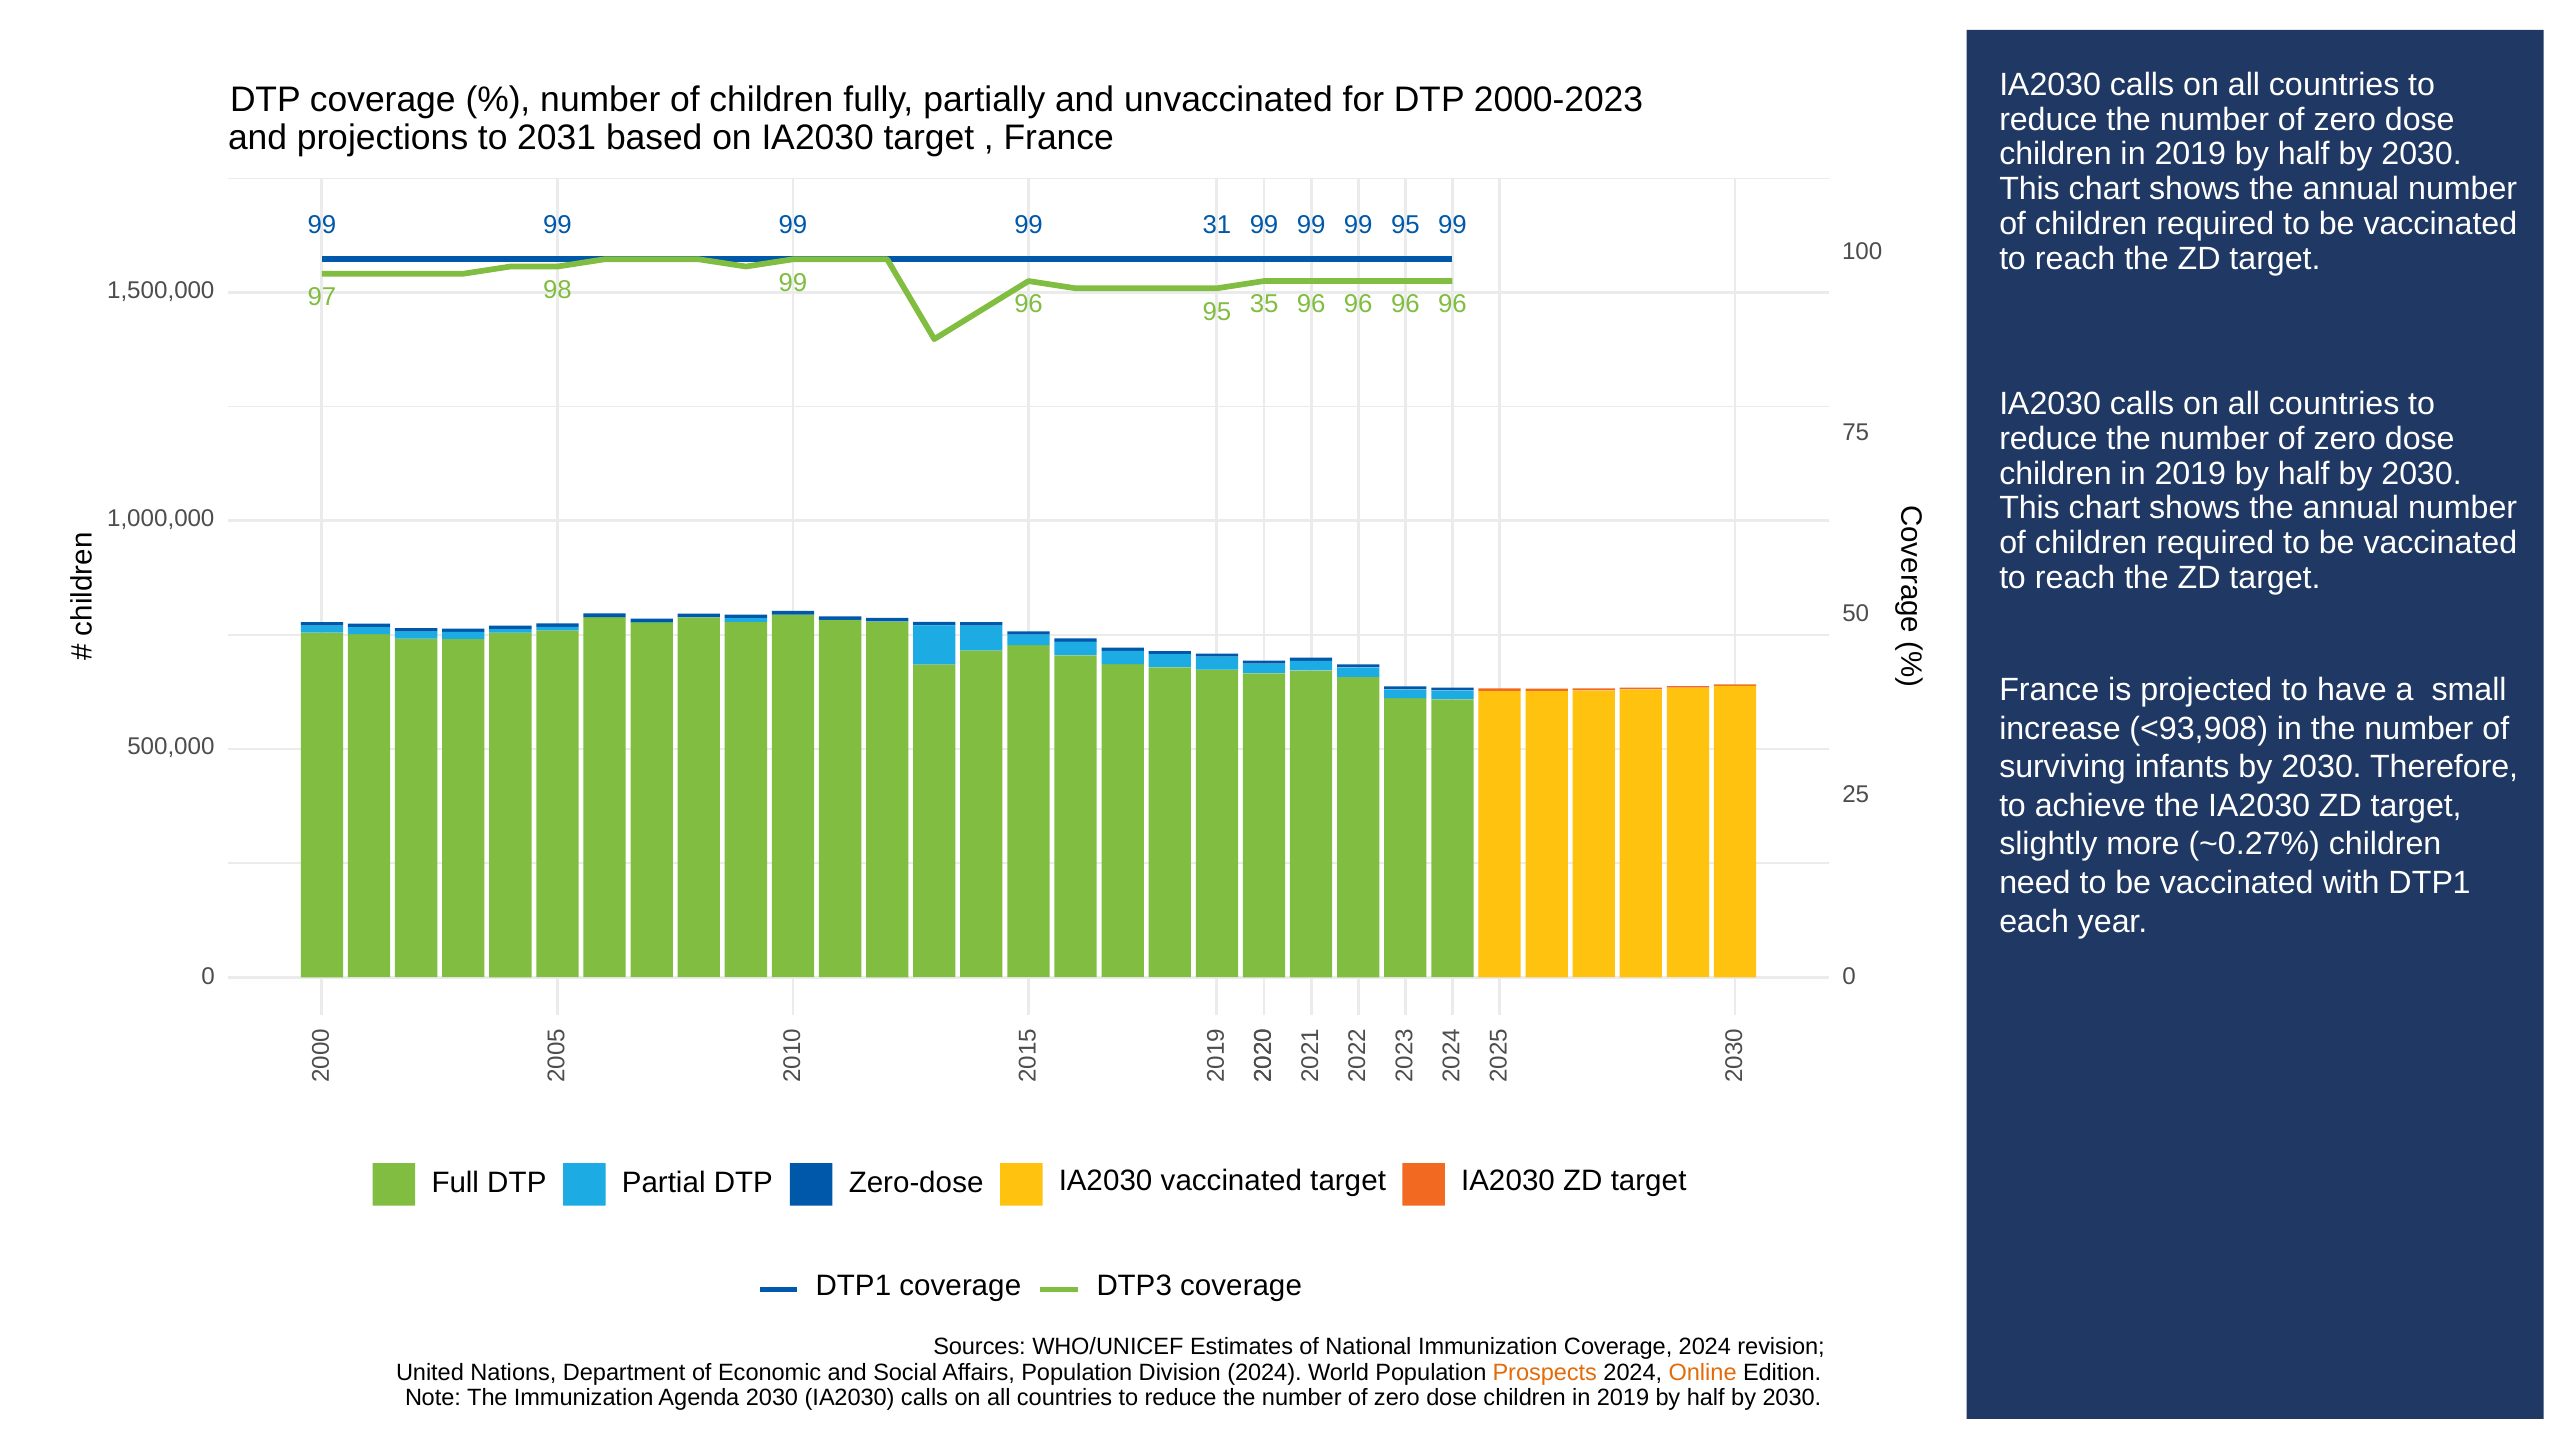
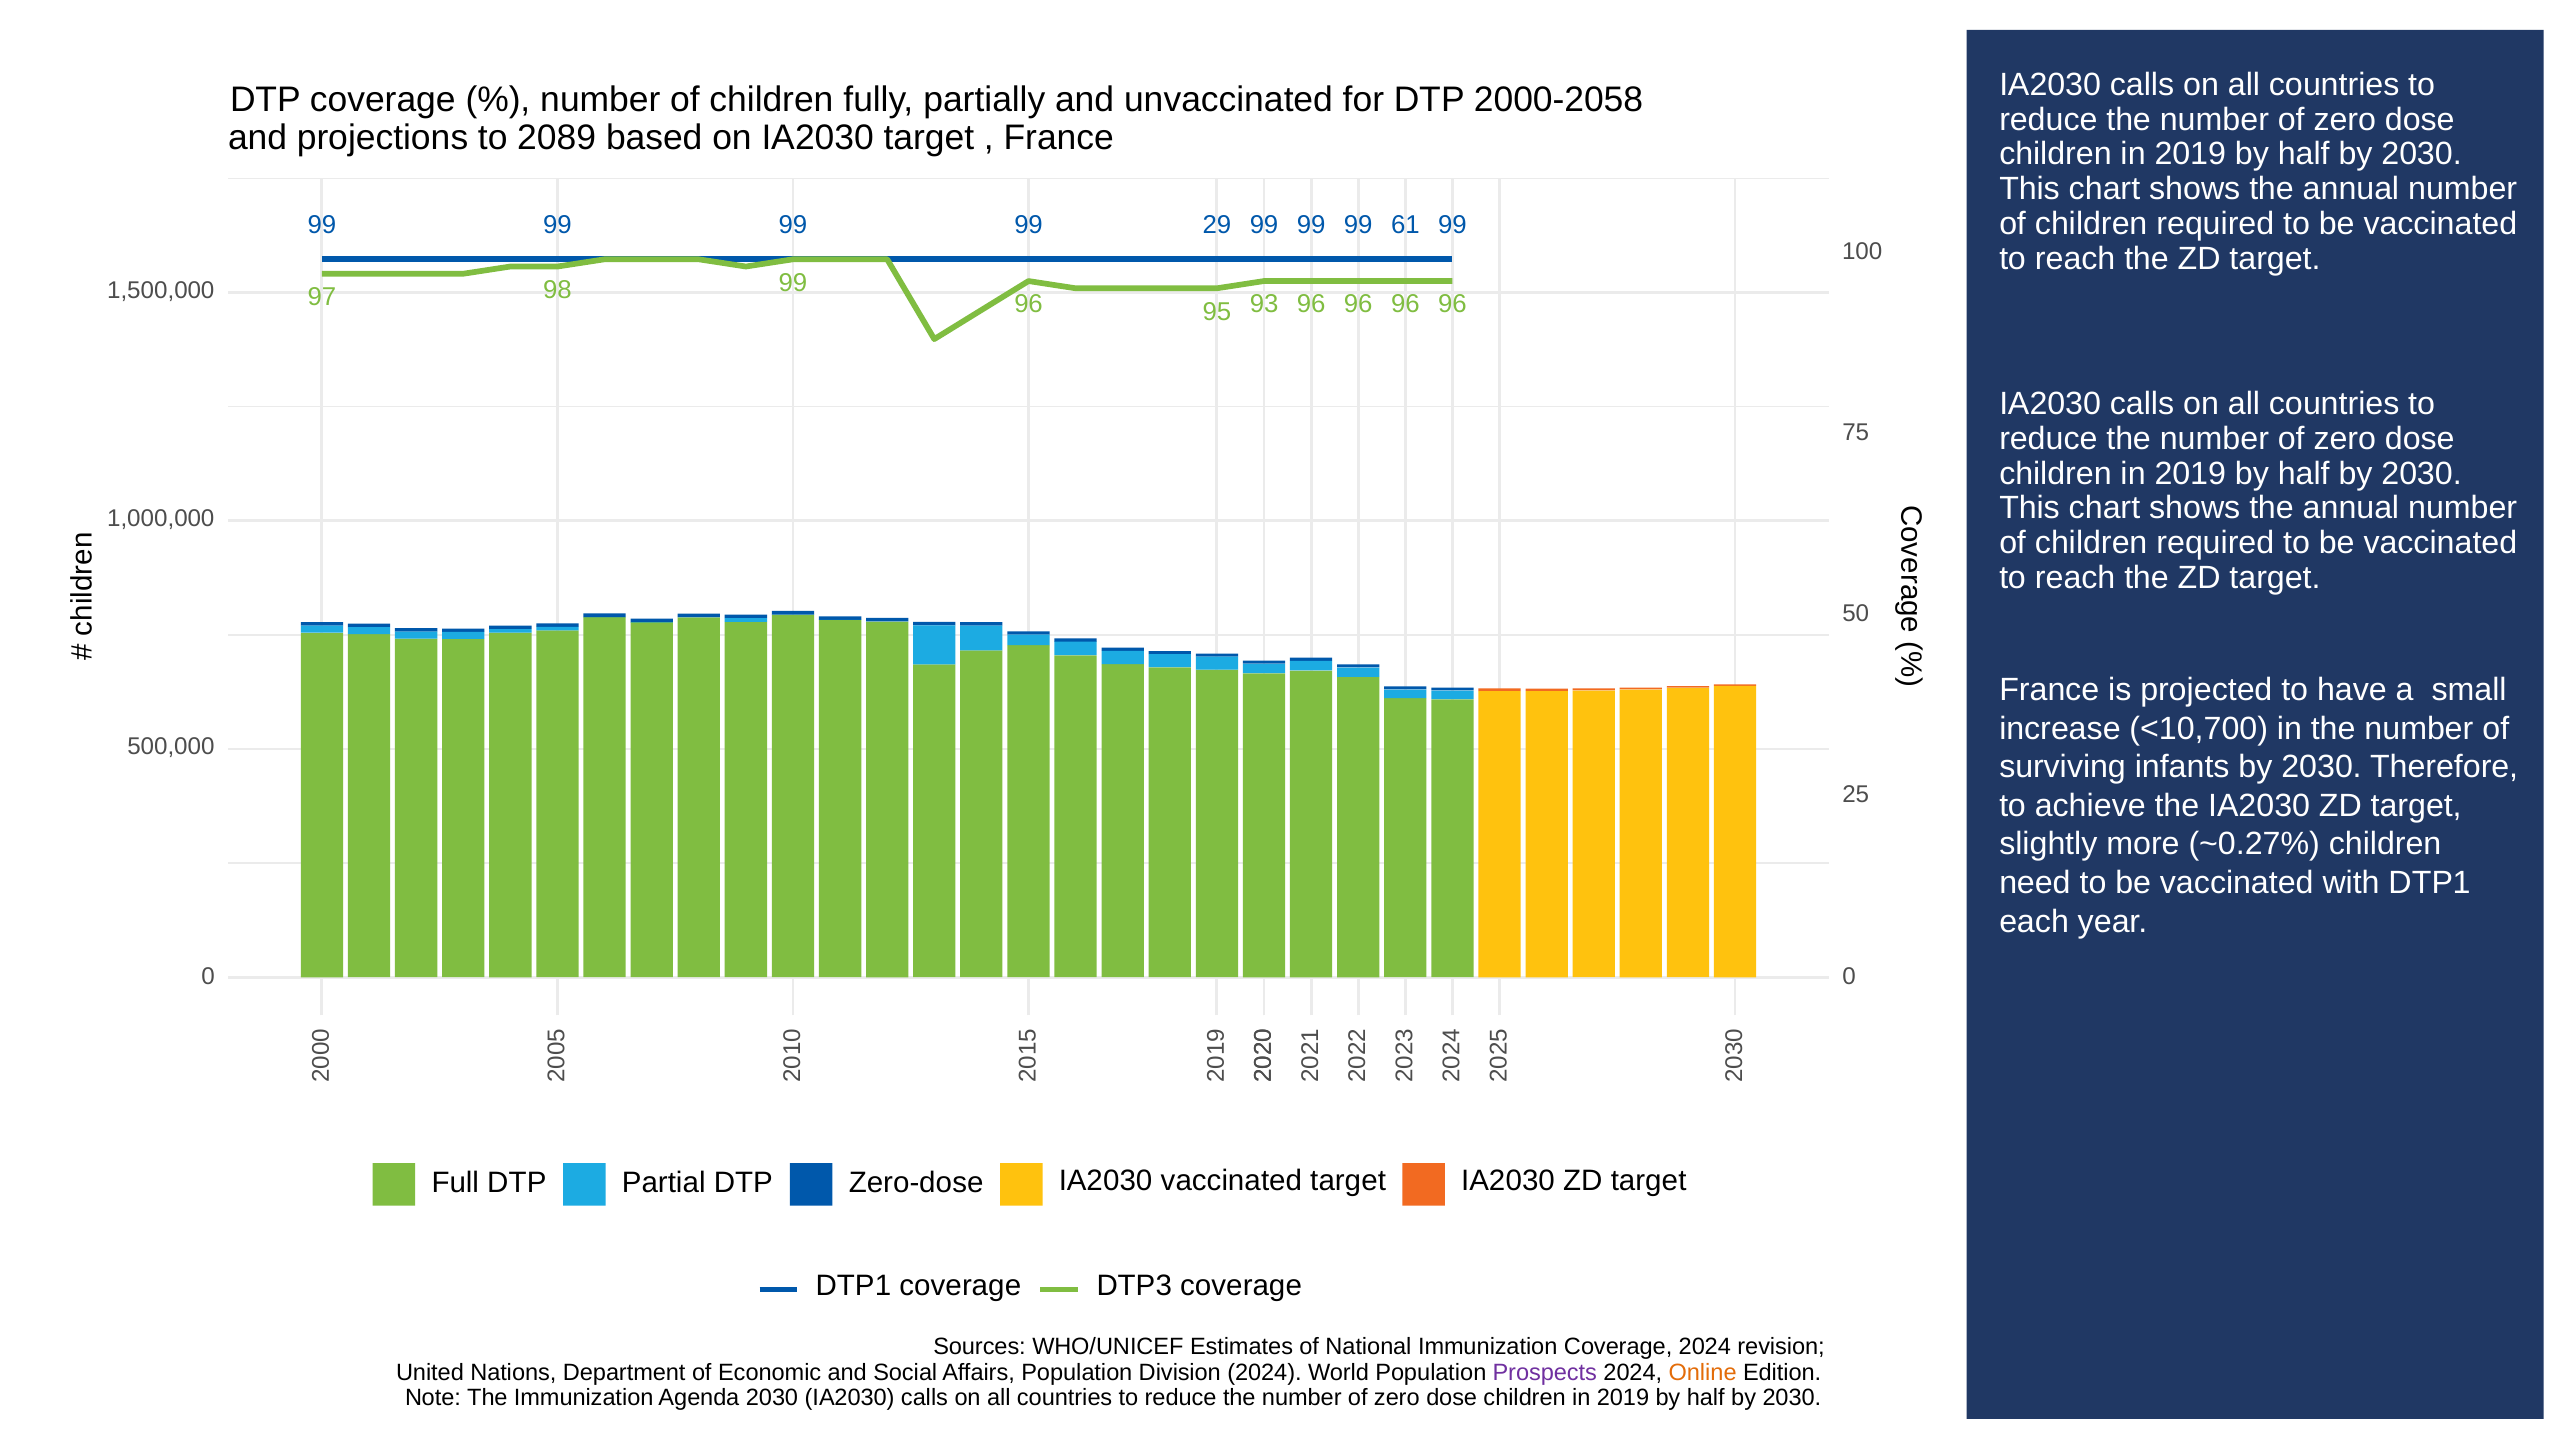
2000-2023: 2000-2023 -> 2000-2058 (1558, 100)
2031: 2031 -> 2089 (557, 138)
31: 31 -> 29 (1217, 225)
99 95: 95 -> 61 (1405, 225)
35: 35 -> 93 (1264, 304)
<93,908: <93,908 -> <10,700 (2199, 728)
Prospects colour: orange -> purple (1545, 1373)
